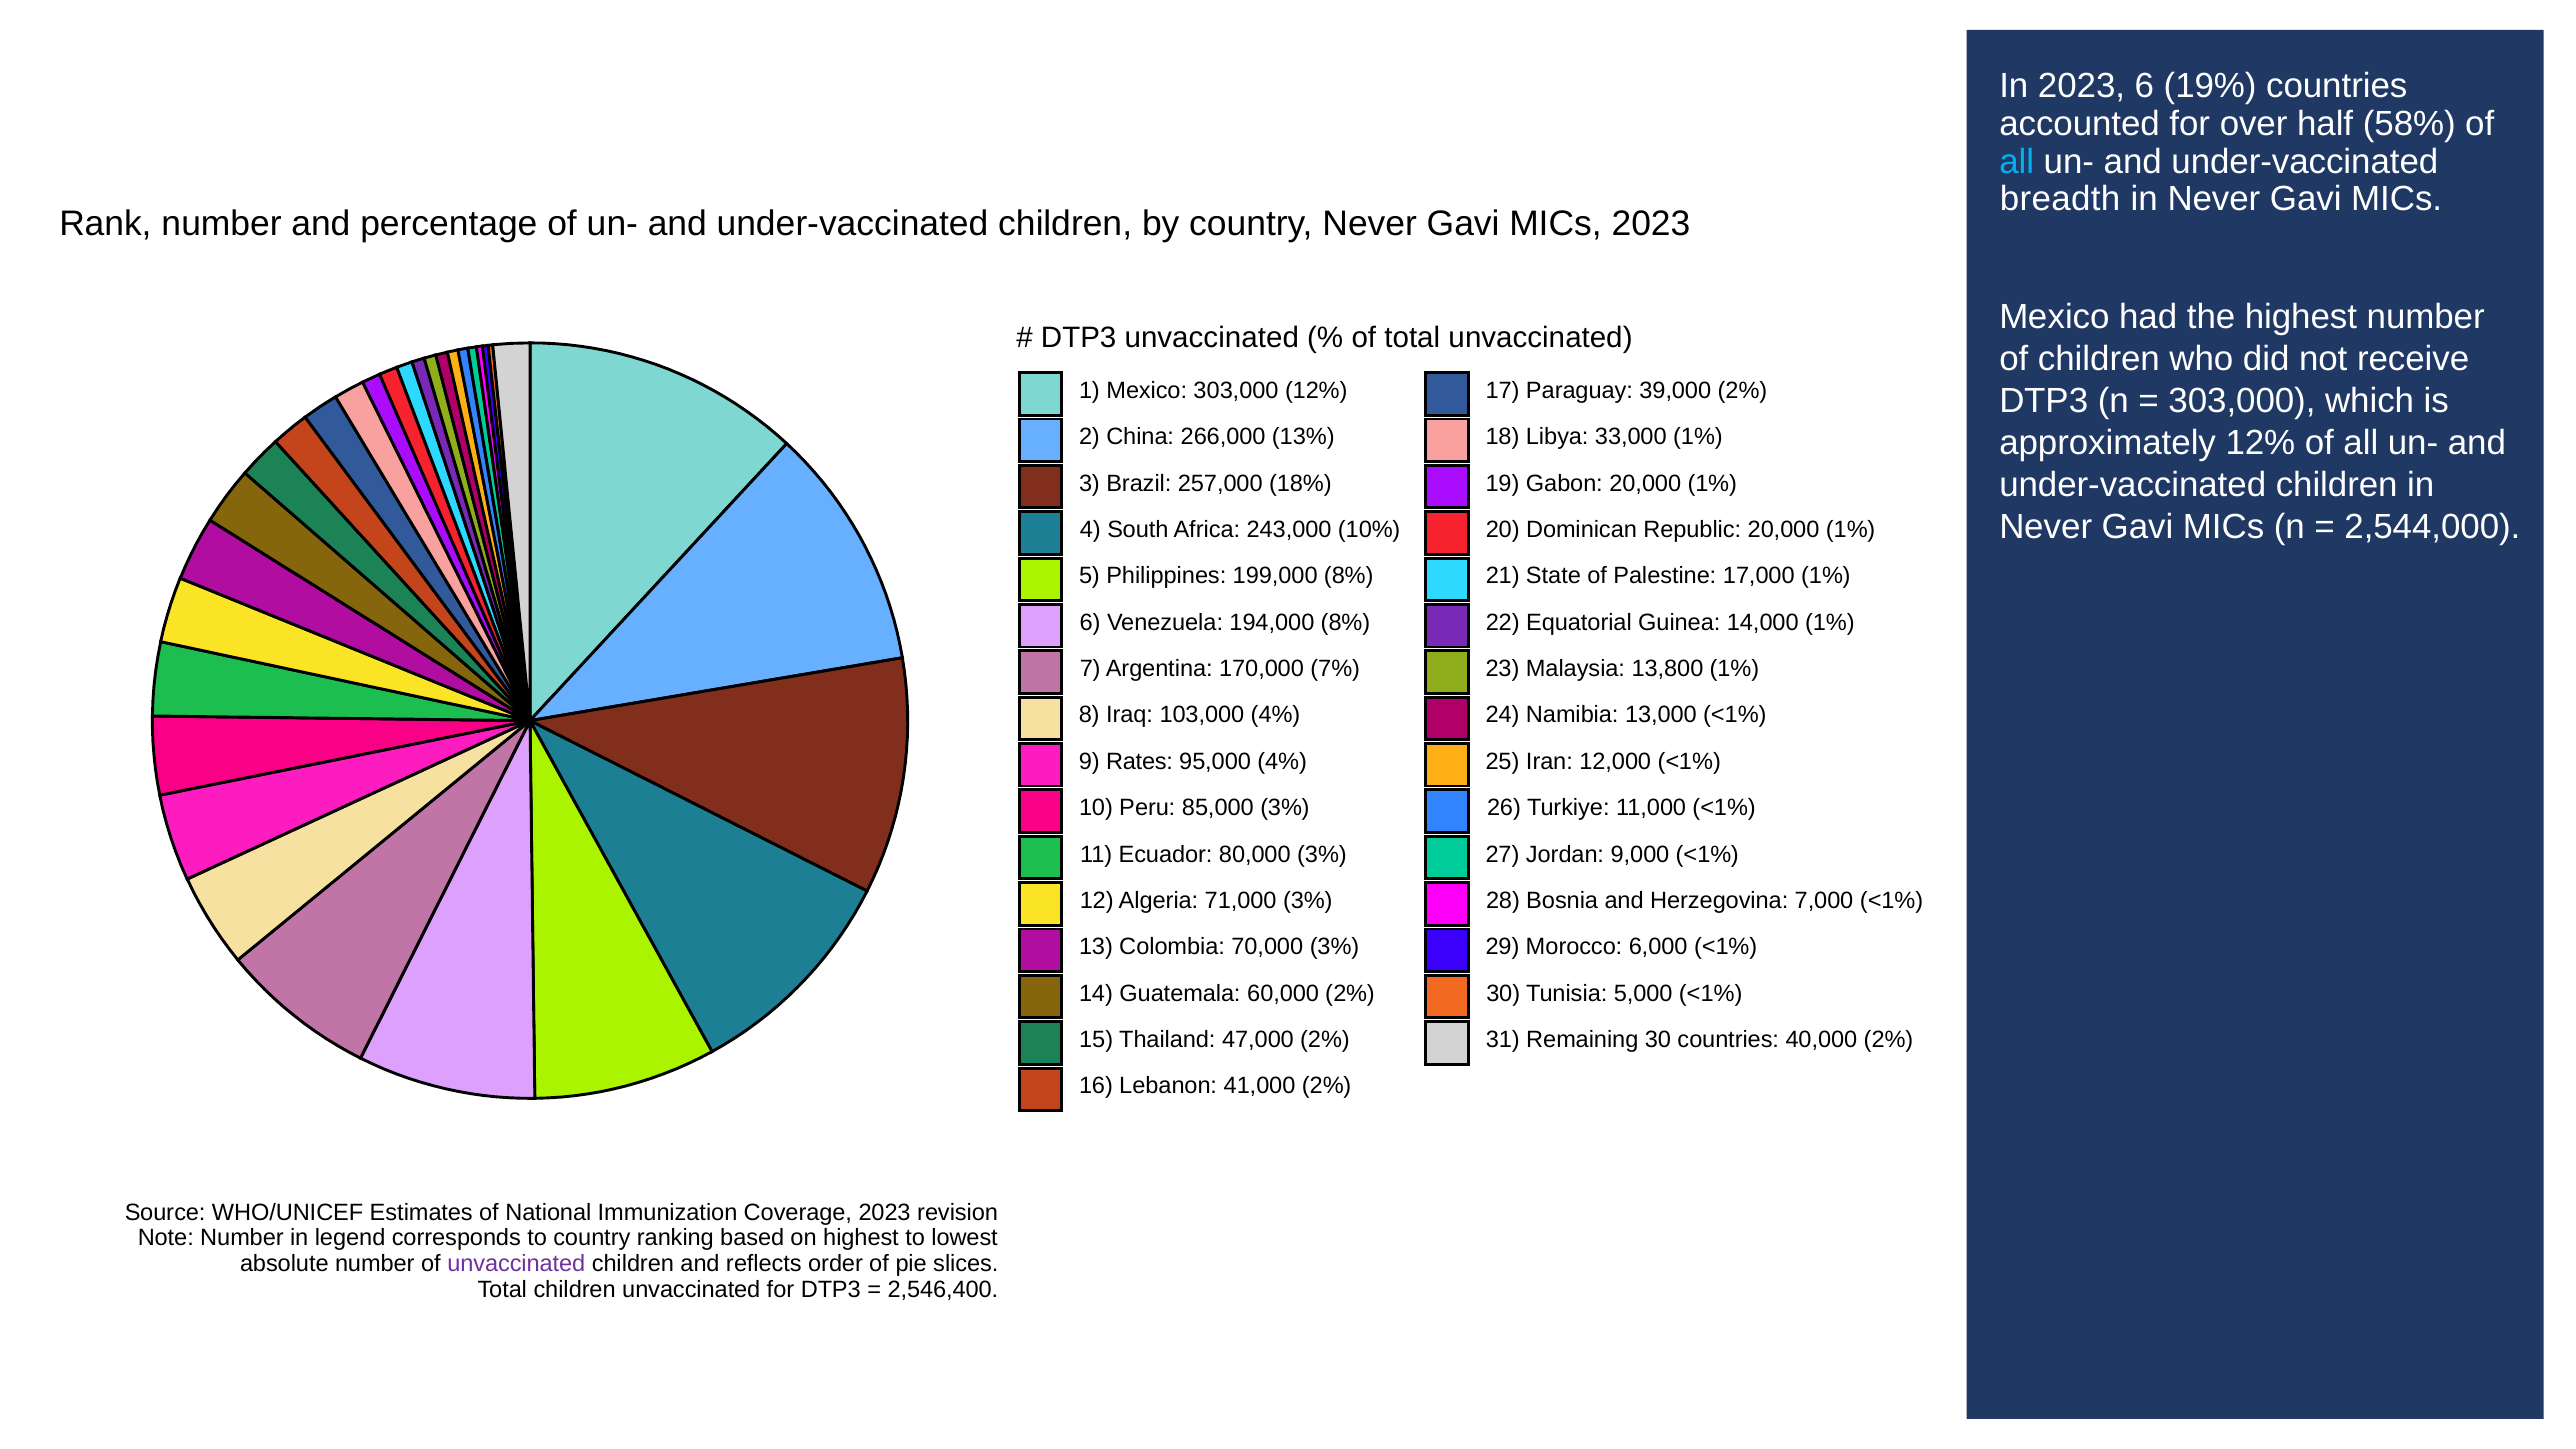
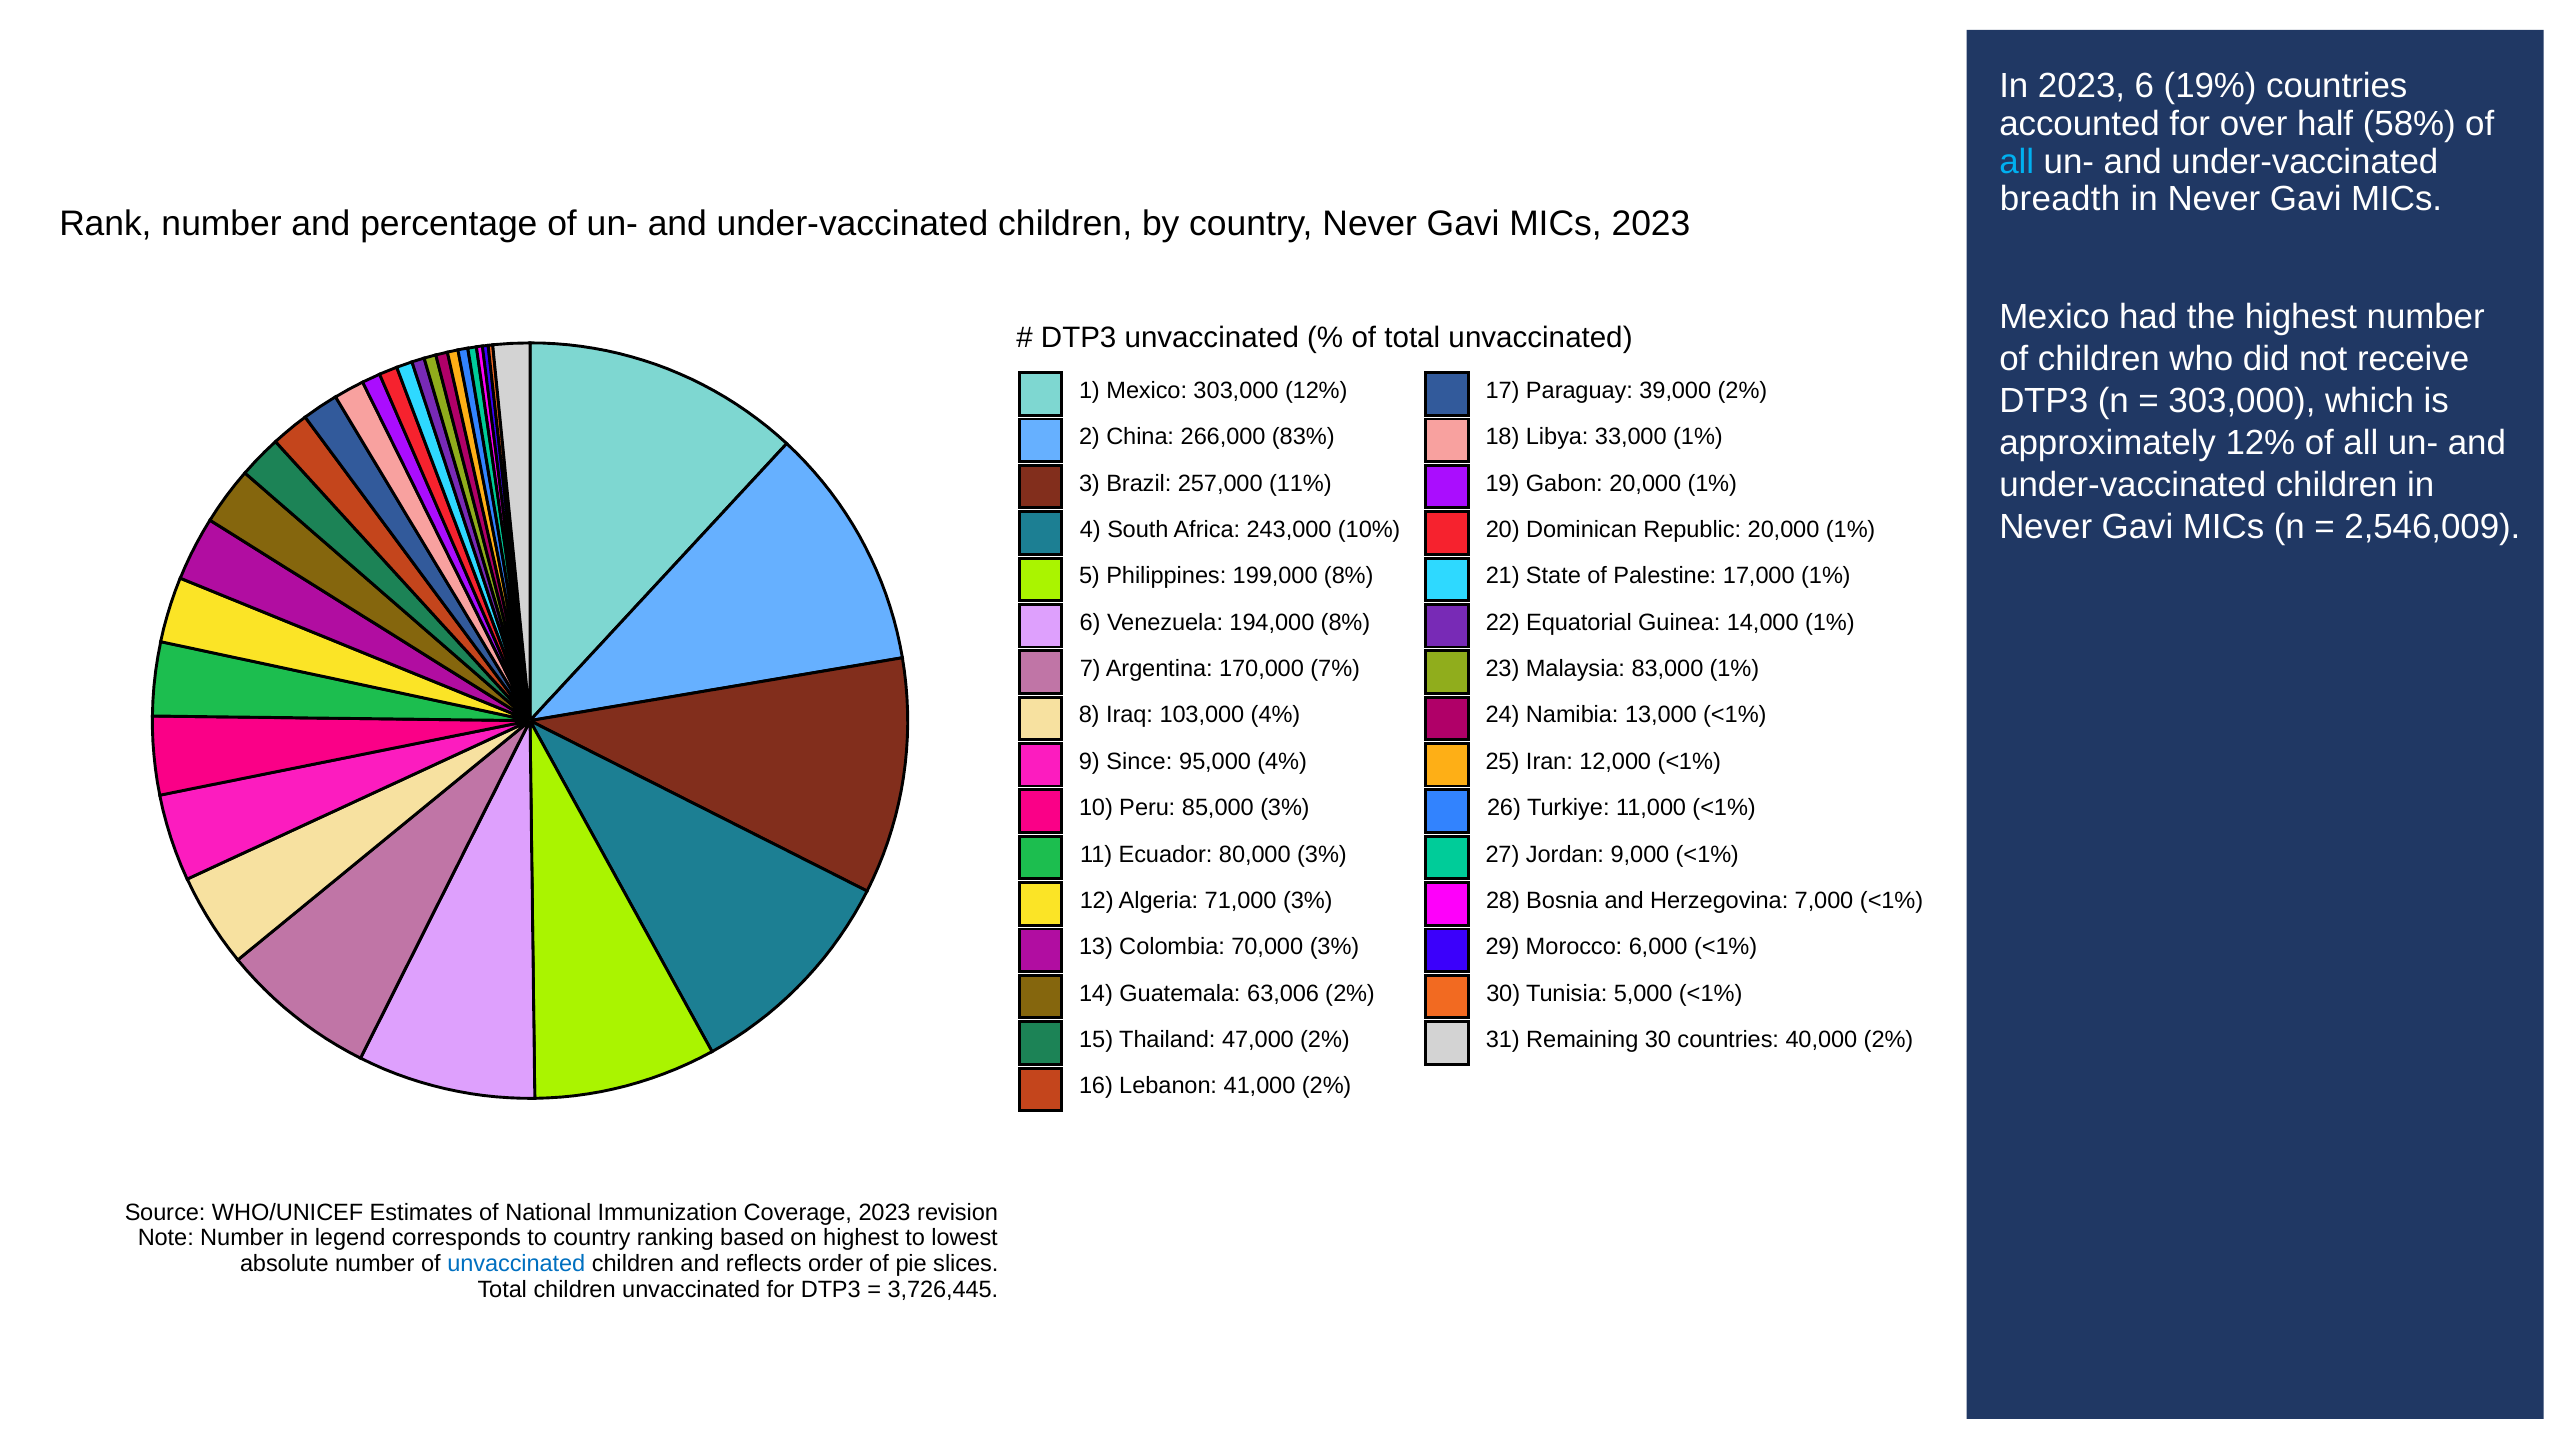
13%: 13% -> 83% (1303, 437)
18%: 18% -> 11% (1300, 483)
2,544,000: 2,544,000 -> 2,546,009 (2432, 527)
13,800: 13,800 -> 83,000 (1667, 669)
Rates: Rates -> Since (1139, 762)
60,000: 60,000 -> 63,006 (1283, 993)
unvaccinated colour: purple -> blue (516, 1264)
2,546,400: 2,546,400 -> 3,726,445 (943, 1290)
